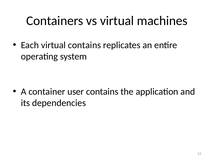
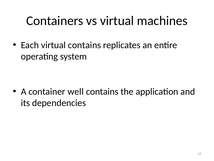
user: user -> well (76, 91)
